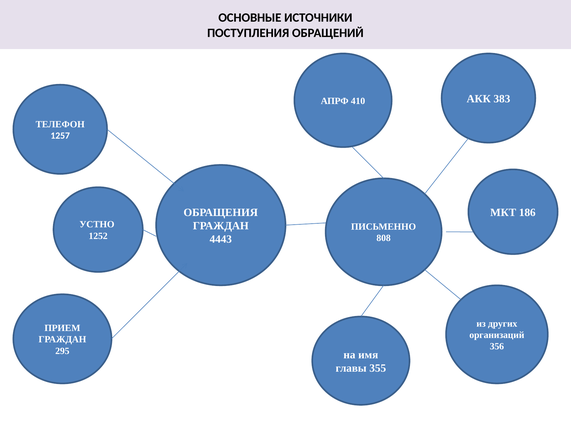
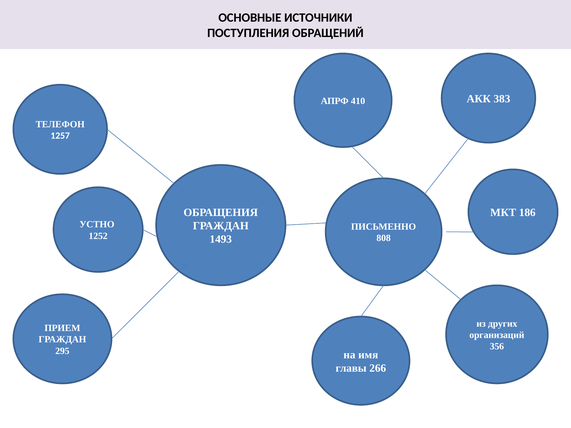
4443: 4443 -> 1493 (221, 239)
355: 355 -> 266 (378, 368)
